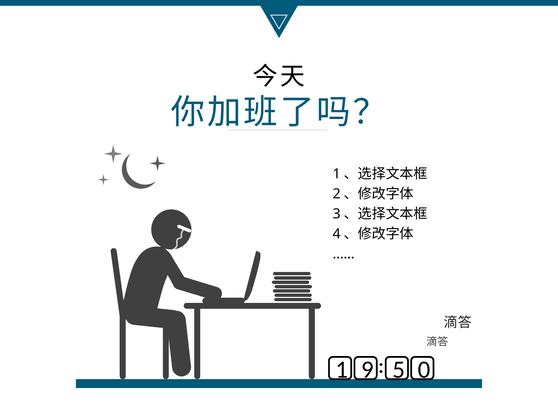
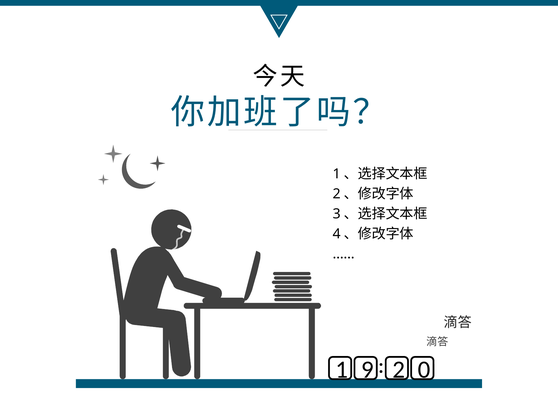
5: 5 -> 2 (399, 370)
